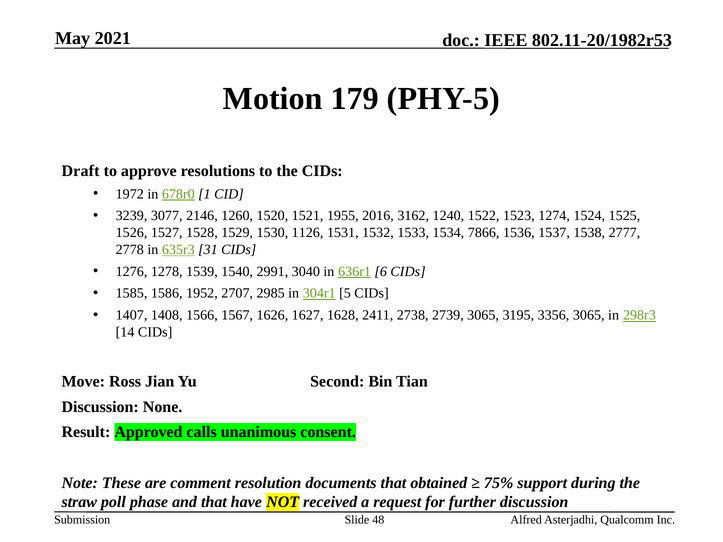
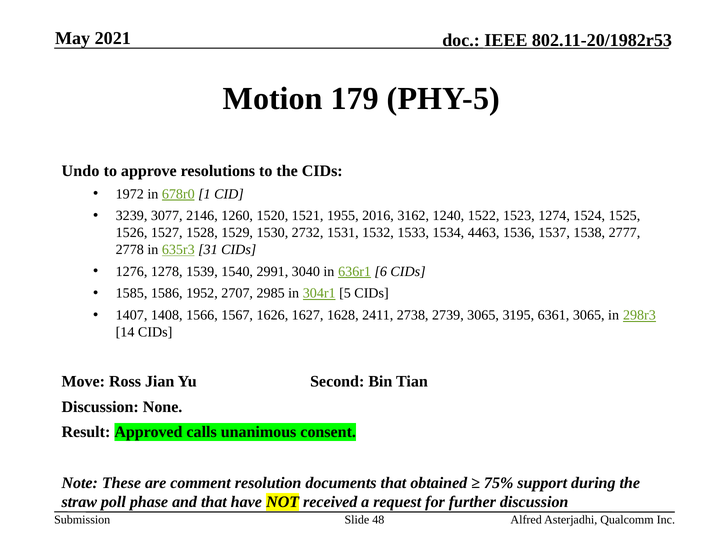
Draft: Draft -> Undo (81, 171)
1126: 1126 -> 2732 (308, 233)
7866: 7866 -> 4463 (484, 233)
3356: 3356 -> 6361 (554, 315)
